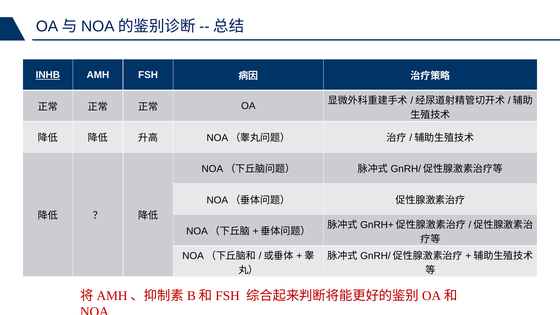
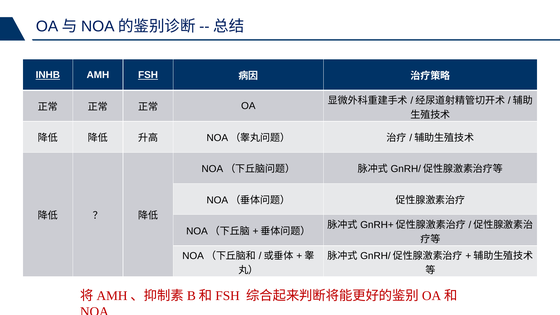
FSH underline: none -> present (148, 75)
